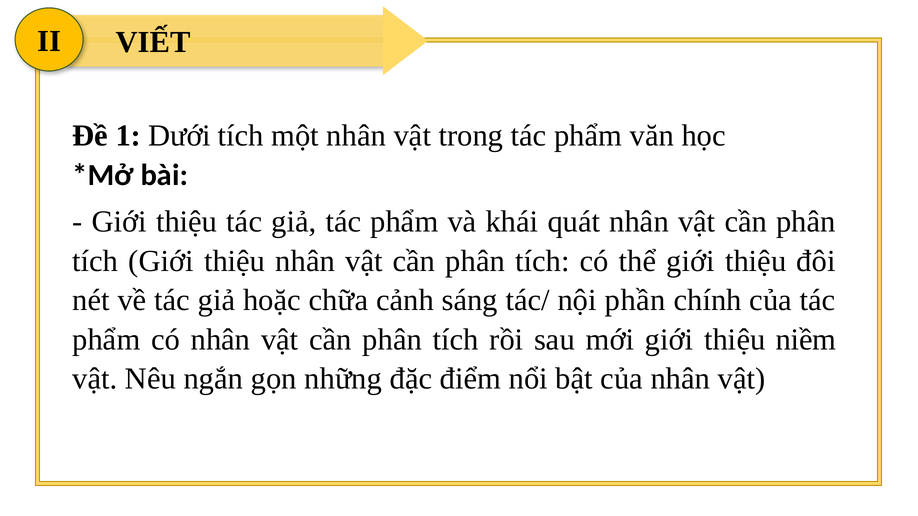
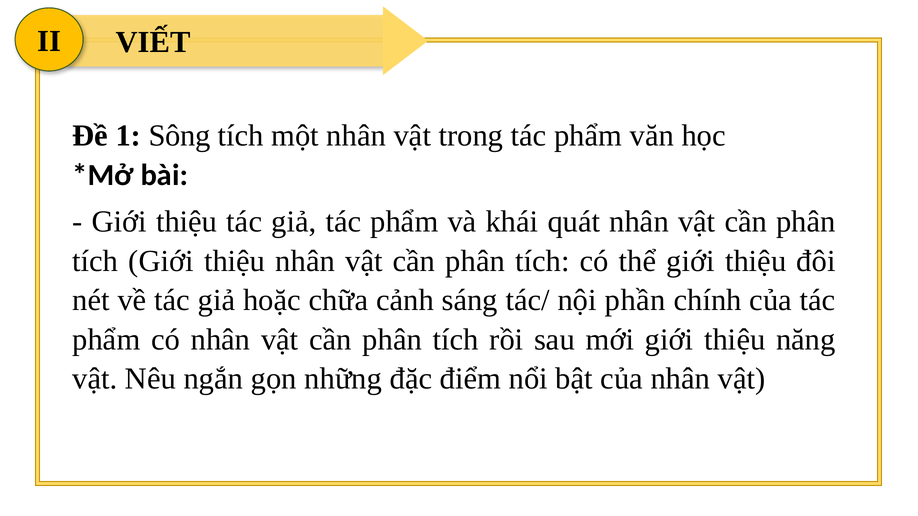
Dưới: Dưới -> Sông (180, 136)
niềm: niềm -> năng (806, 340)
